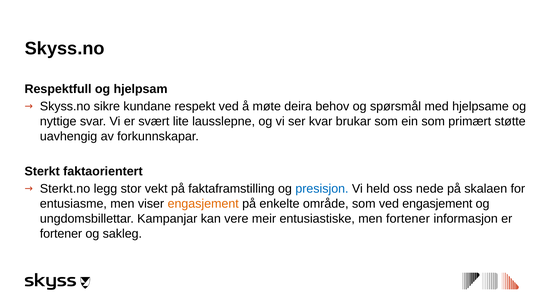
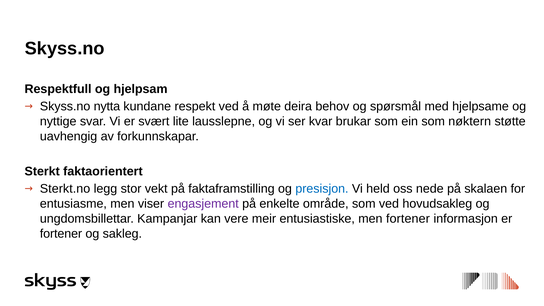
sikre: sikre -> nytta (107, 106)
primært: primært -> nøktern (470, 121)
engasjement colour: orange -> purple (203, 204)
ved engasjement: engasjement -> hovudsakleg (437, 204)
